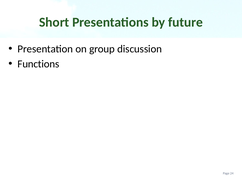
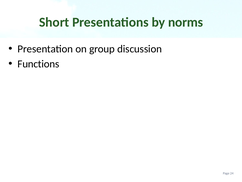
future: future -> norms (186, 22)
